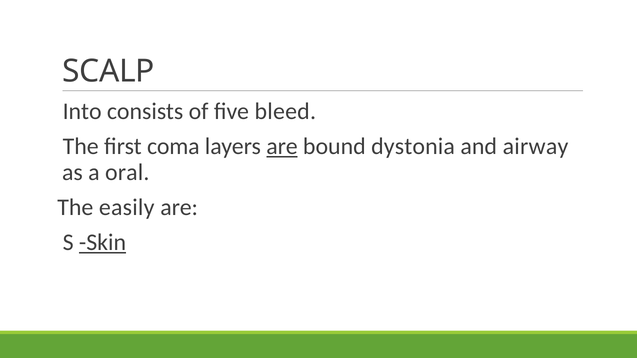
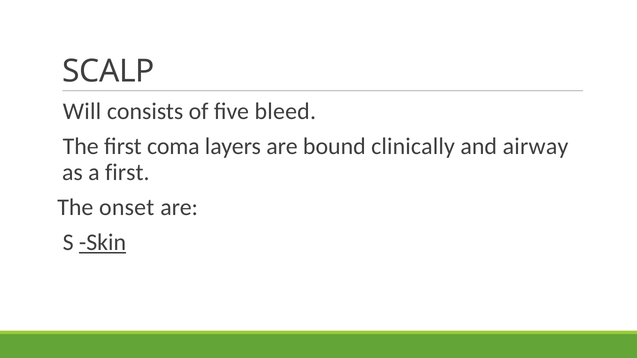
Into: Into -> Will (82, 112)
are underline: present -> none (282, 147)
dystonia: dystonia -> clinically (413, 147)
a oral: oral -> first (127, 172)
easily: easily -> onset (127, 208)
